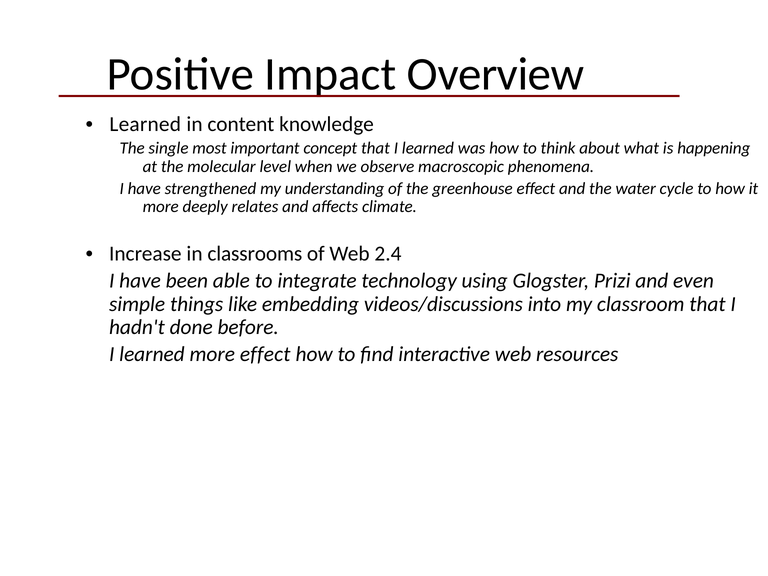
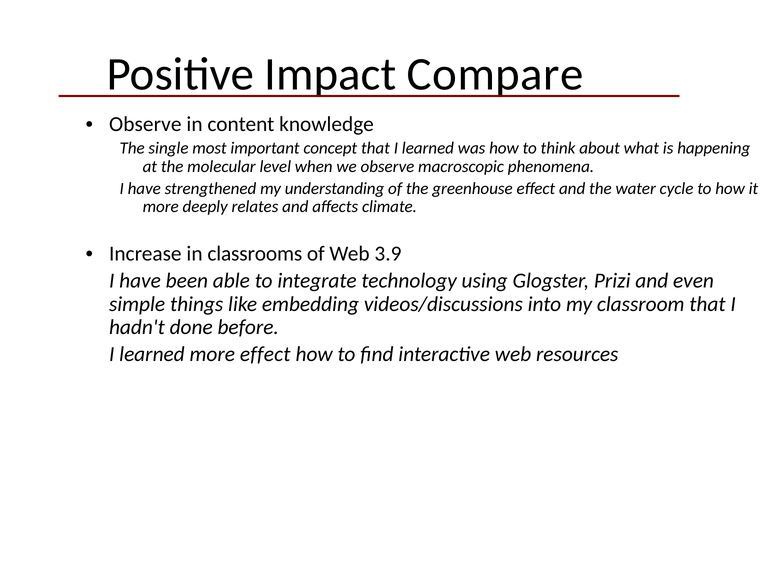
Overview: Overview -> Compare (495, 74)
Learned: Learned -> Observe (145, 124)
2.4: 2.4 -> 3.9 (388, 254)
